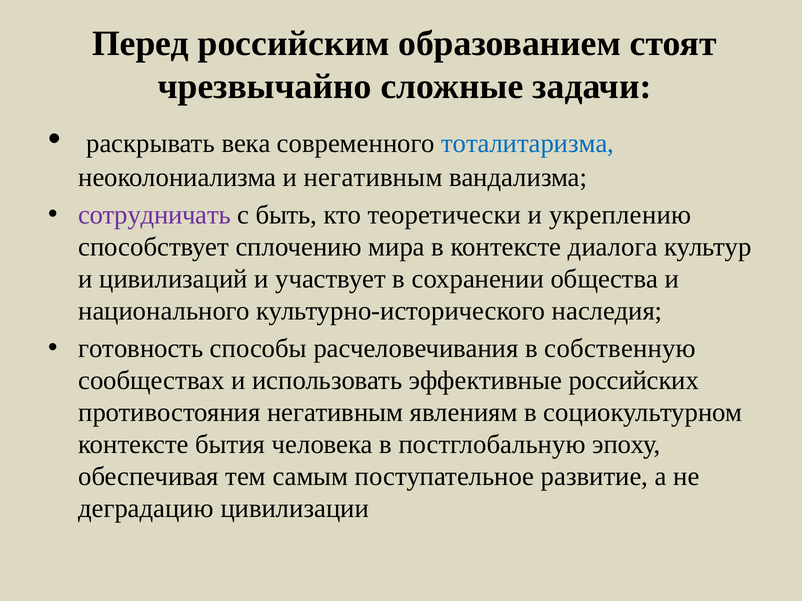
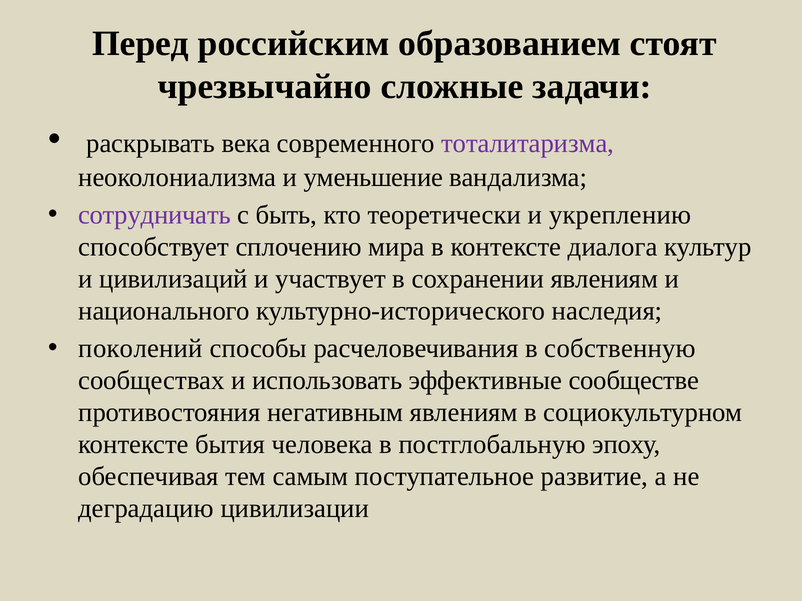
тоталитаризма colour: blue -> purple (528, 144)
и негативным: негативным -> уменьшение (373, 177)
сохранении общества: общества -> явлениям (604, 279)
готовность: готовность -> поколений (141, 349)
российских: российских -> сообществе (634, 381)
